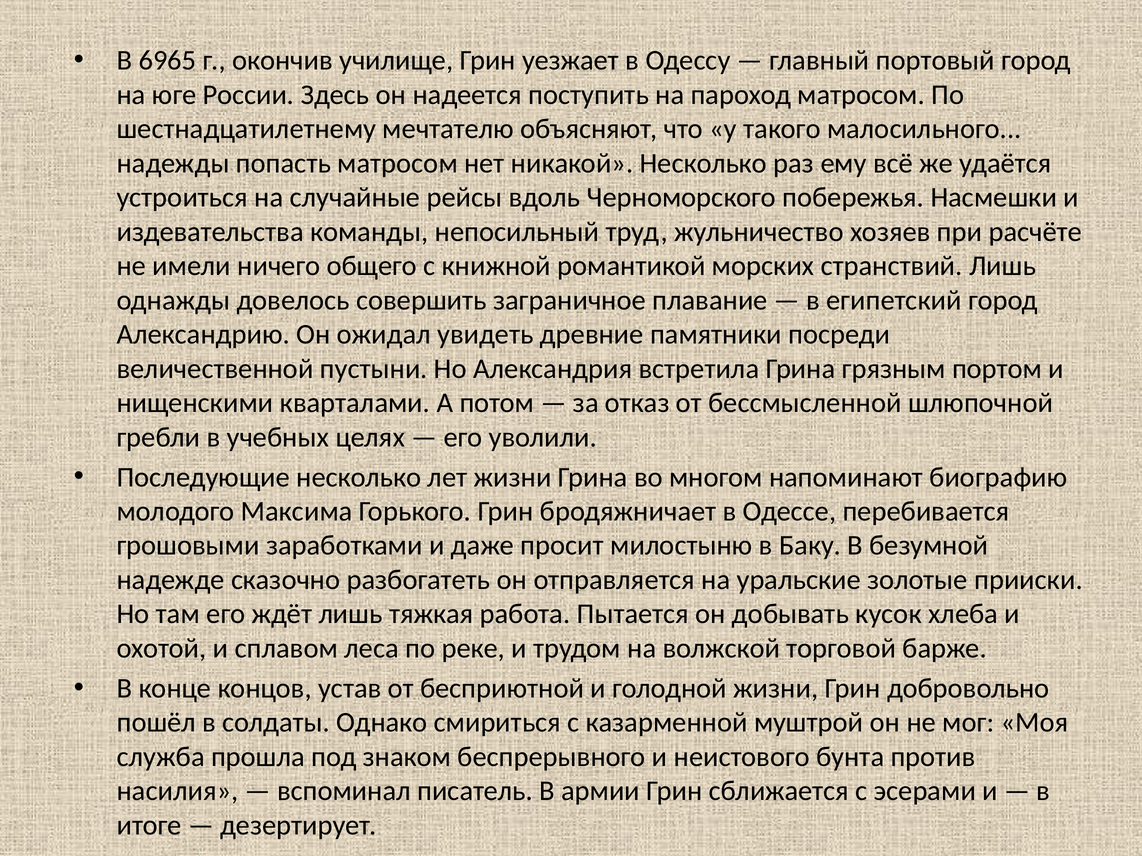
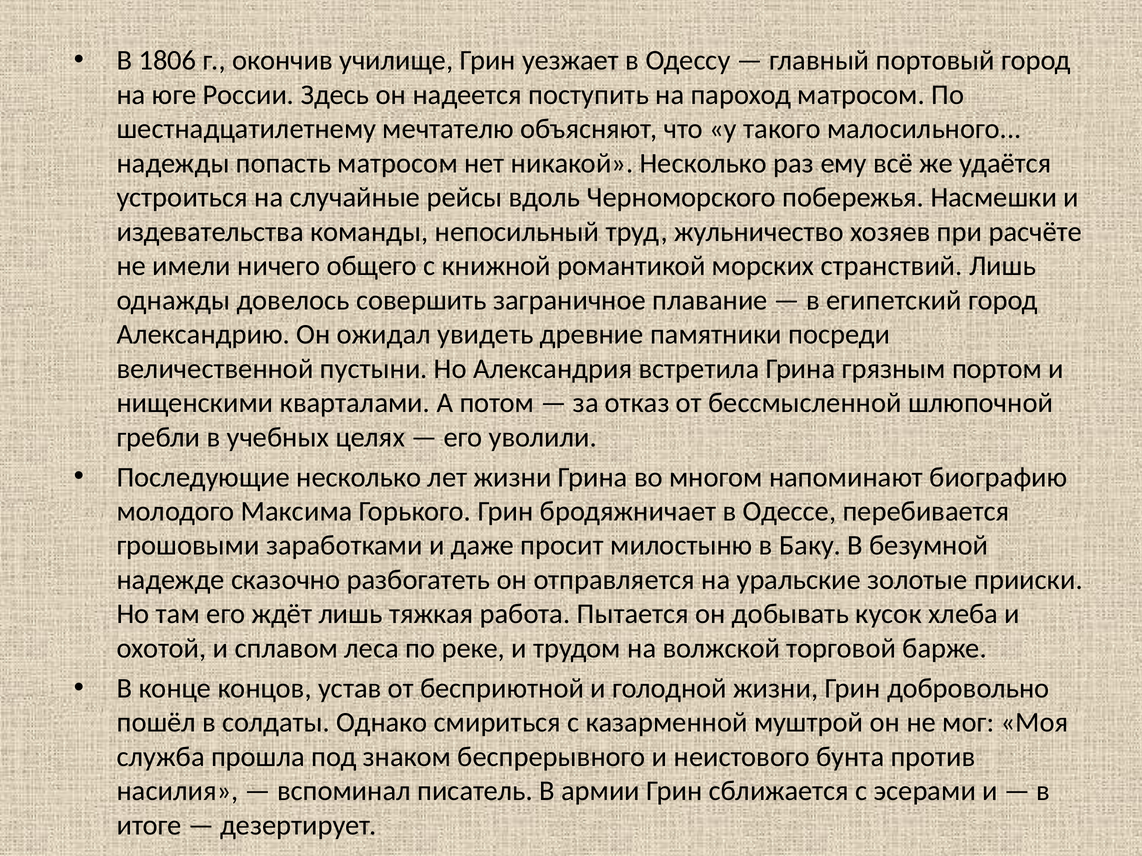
6965: 6965 -> 1806 (167, 61)
